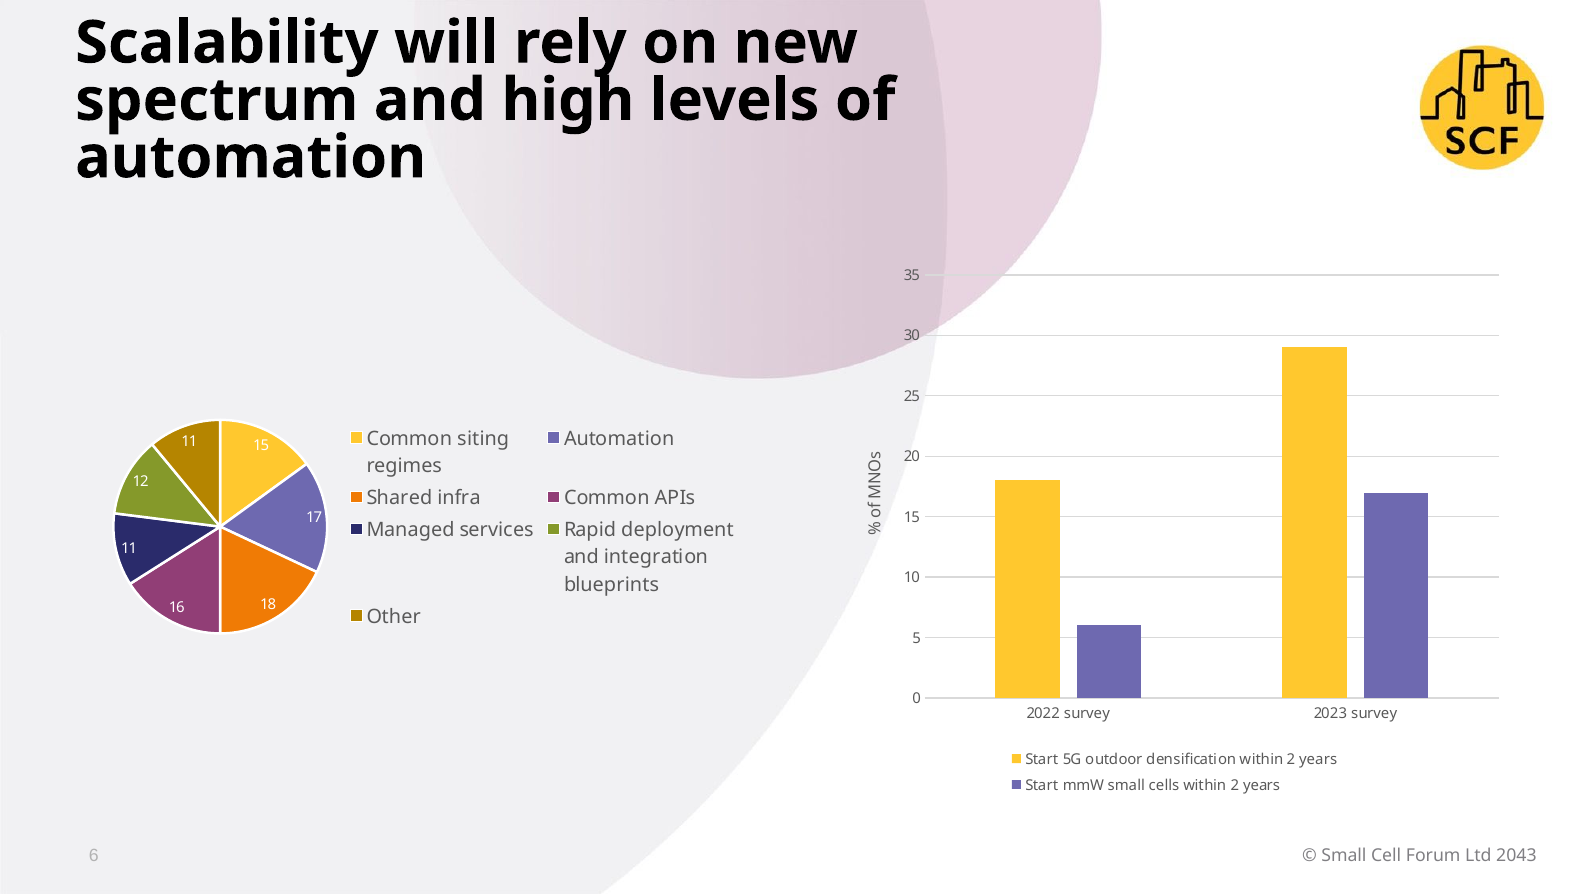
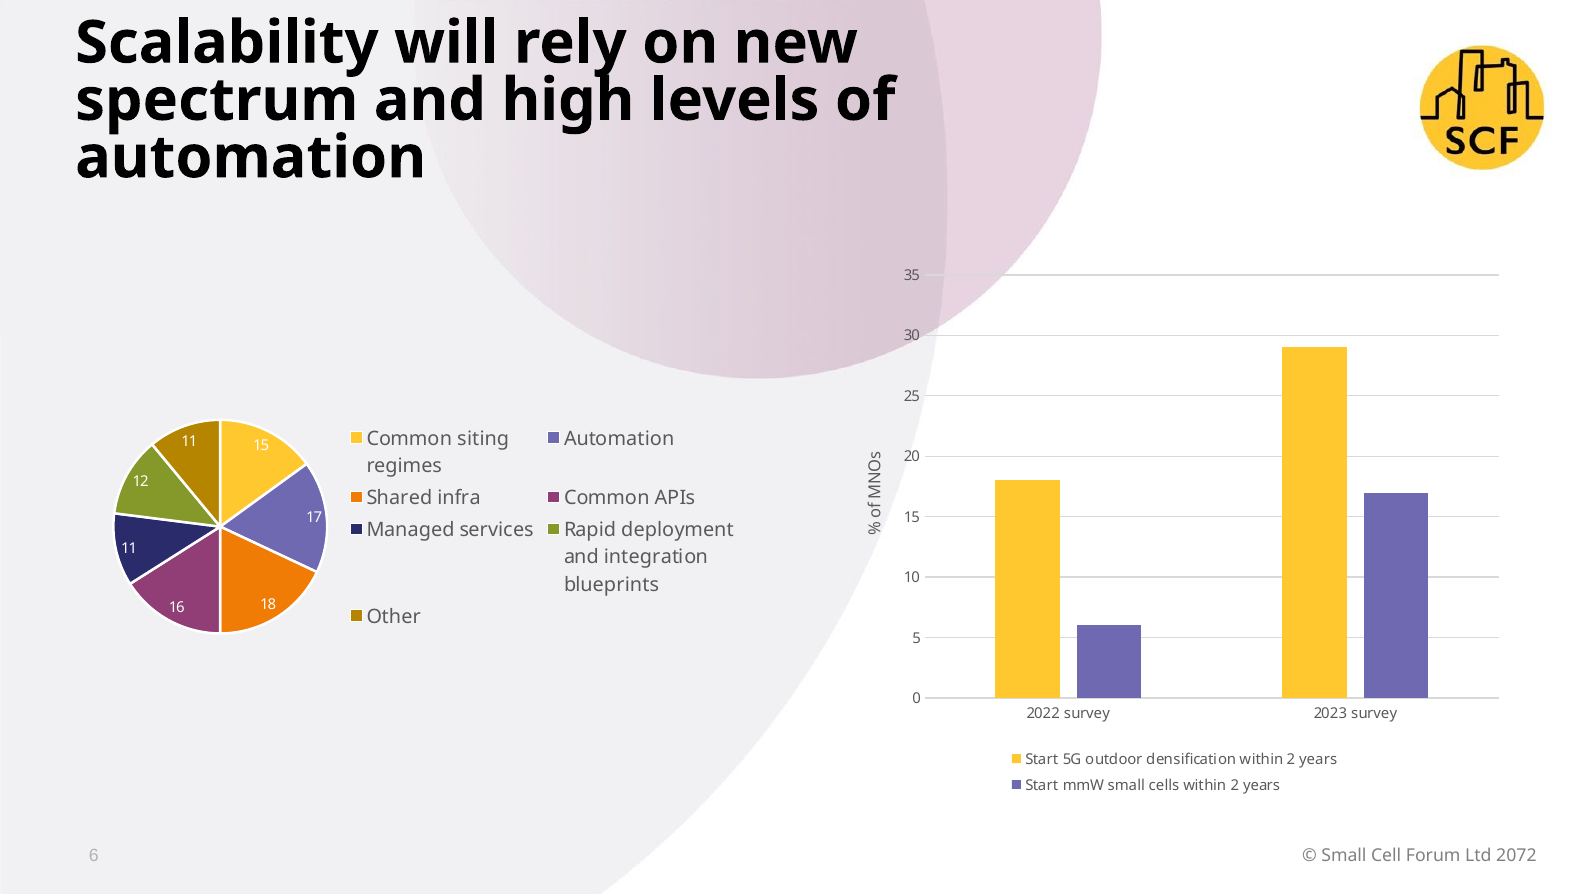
2043: 2043 -> 2072 (1516, 856)
